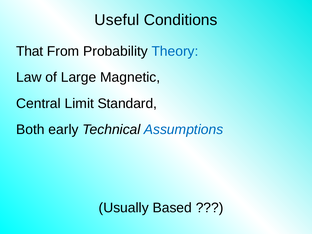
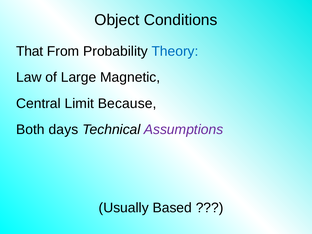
Useful: Useful -> Object (117, 20)
Standard: Standard -> Because (127, 103)
early: early -> days (63, 129)
Assumptions colour: blue -> purple (184, 129)
